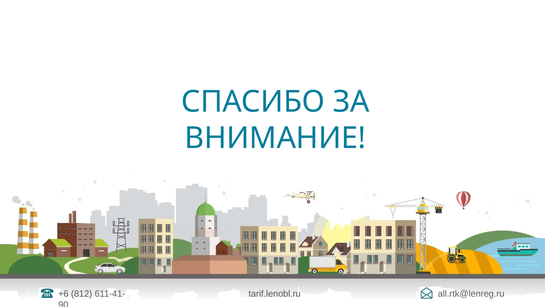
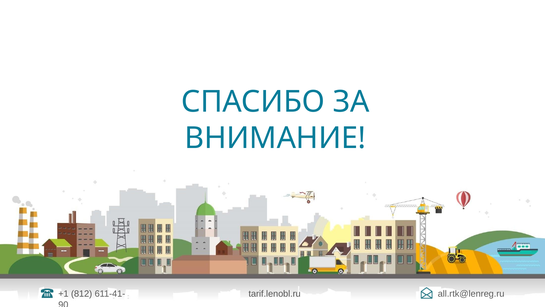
+6: +6 -> +1 (63, 293)
